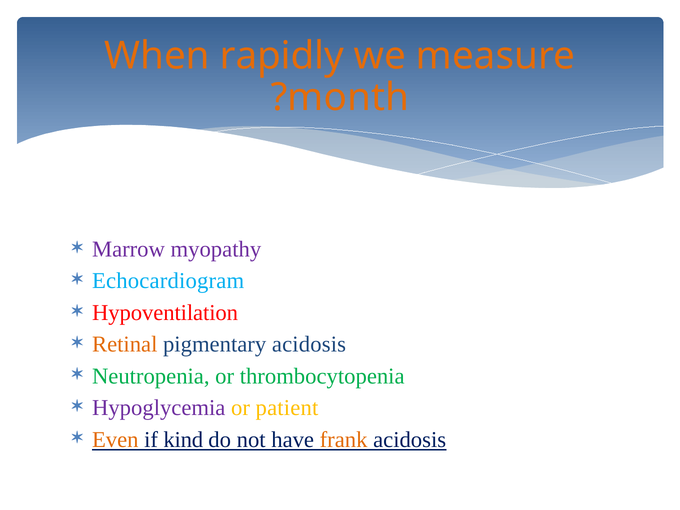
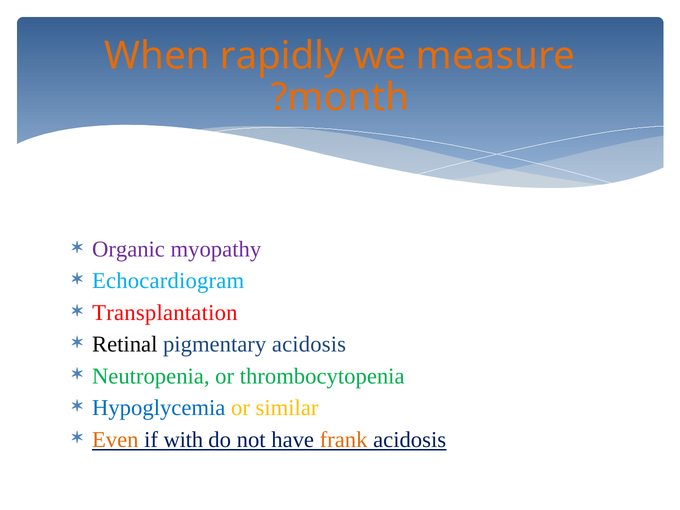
Marrow: Marrow -> Organic (128, 249)
Hypoventilation: Hypoventilation -> Transplantation (165, 313)
Retinal colour: orange -> black (125, 344)
Hypoglycemia colour: purple -> blue (159, 408)
patient: patient -> similar (287, 408)
kind: kind -> with (183, 440)
